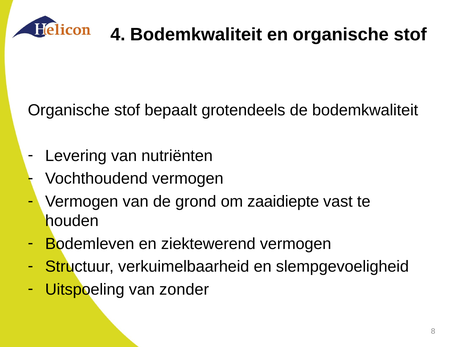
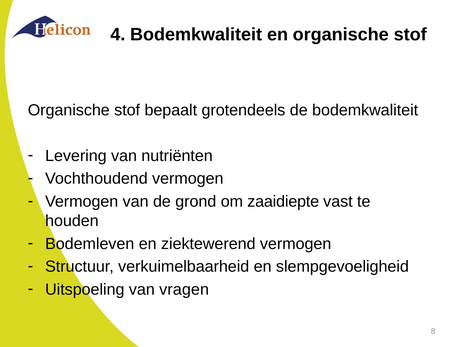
zonder: zonder -> vragen (184, 290)
